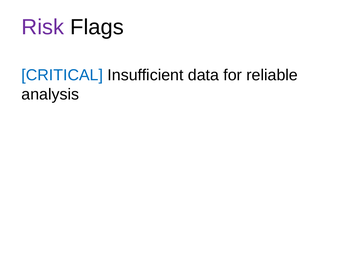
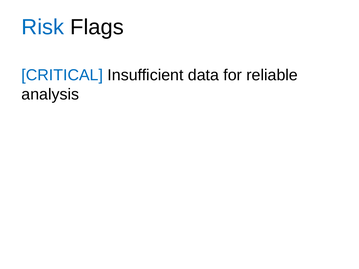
Risk colour: purple -> blue (43, 27)
